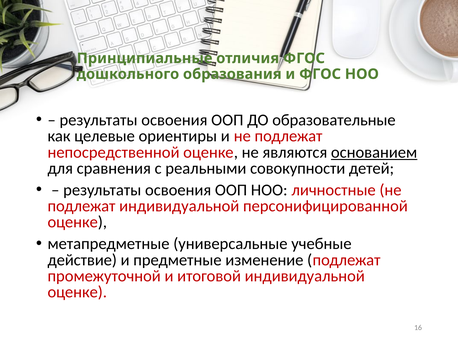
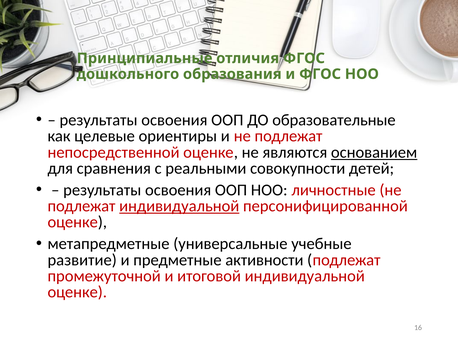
индивидуальной underline: none -> present (179, 206)
действие: действие -> развитие (82, 260)
изменение: изменение -> активности (264, 260)
